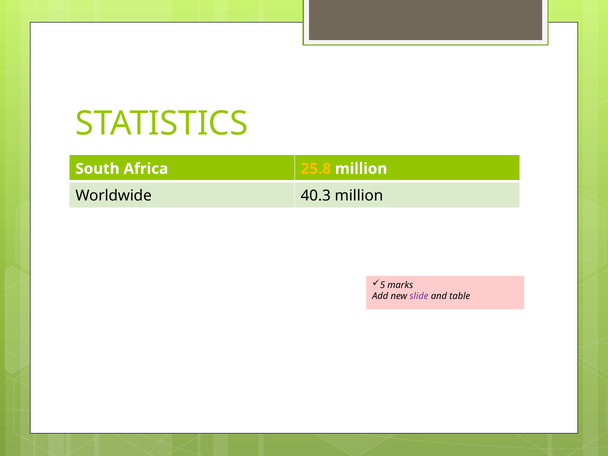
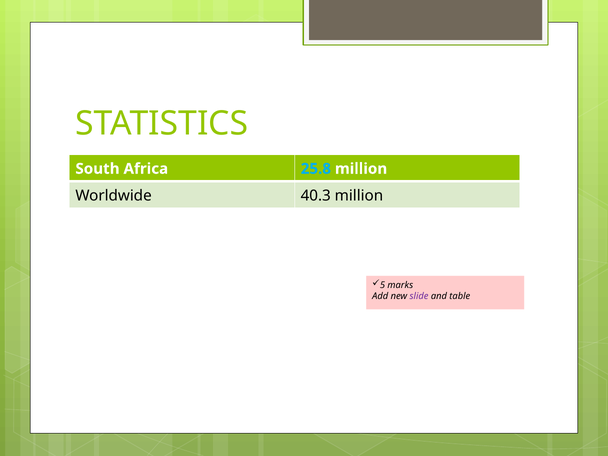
25.8 colour: yellow -> light blue (316, 169)
